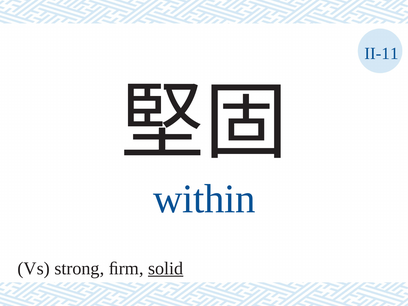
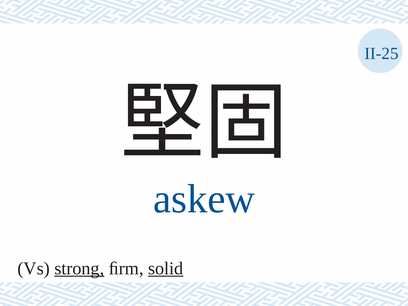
II-11: II-11 -> II-25 (382, 53)
within: within -> askew (204, 199)
strong underline: none -> present (79, 268)
